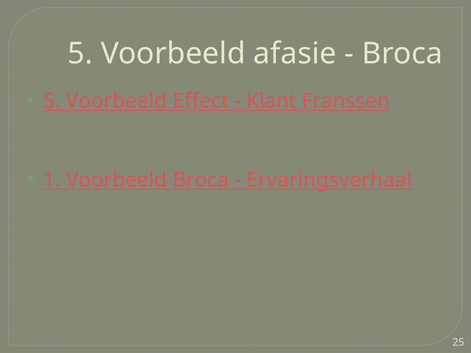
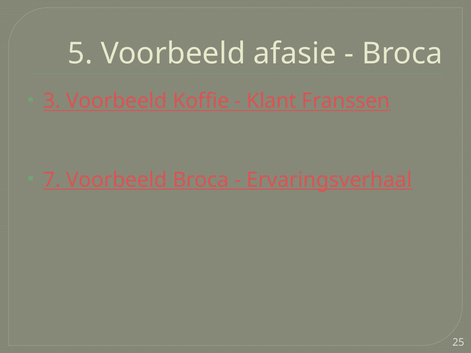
5: 5 -> 3 (52, 101)
Effect: Effect -> Koffie (201, 101)
1: 1 -> 7 (52, 180)
